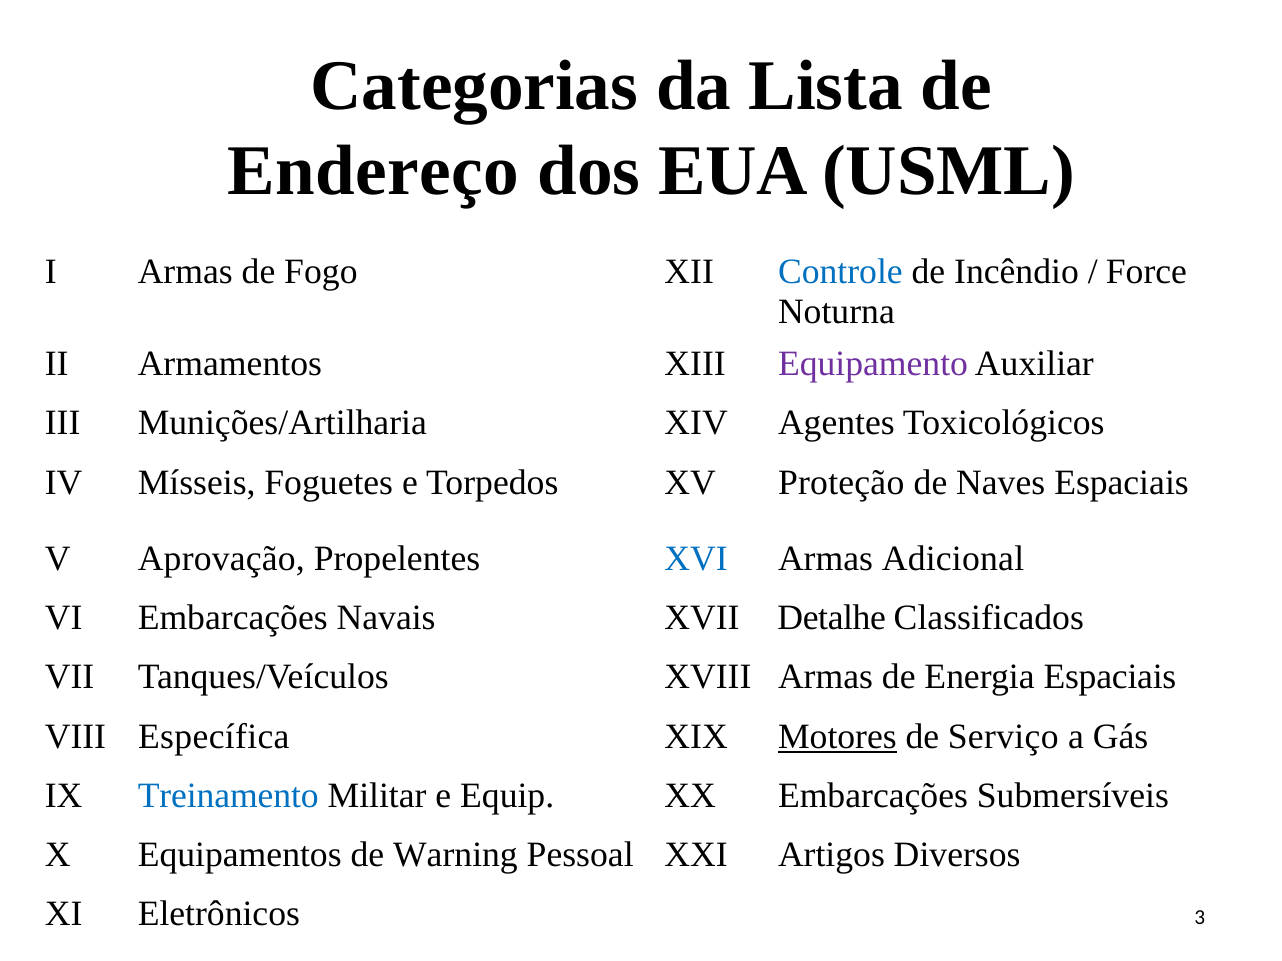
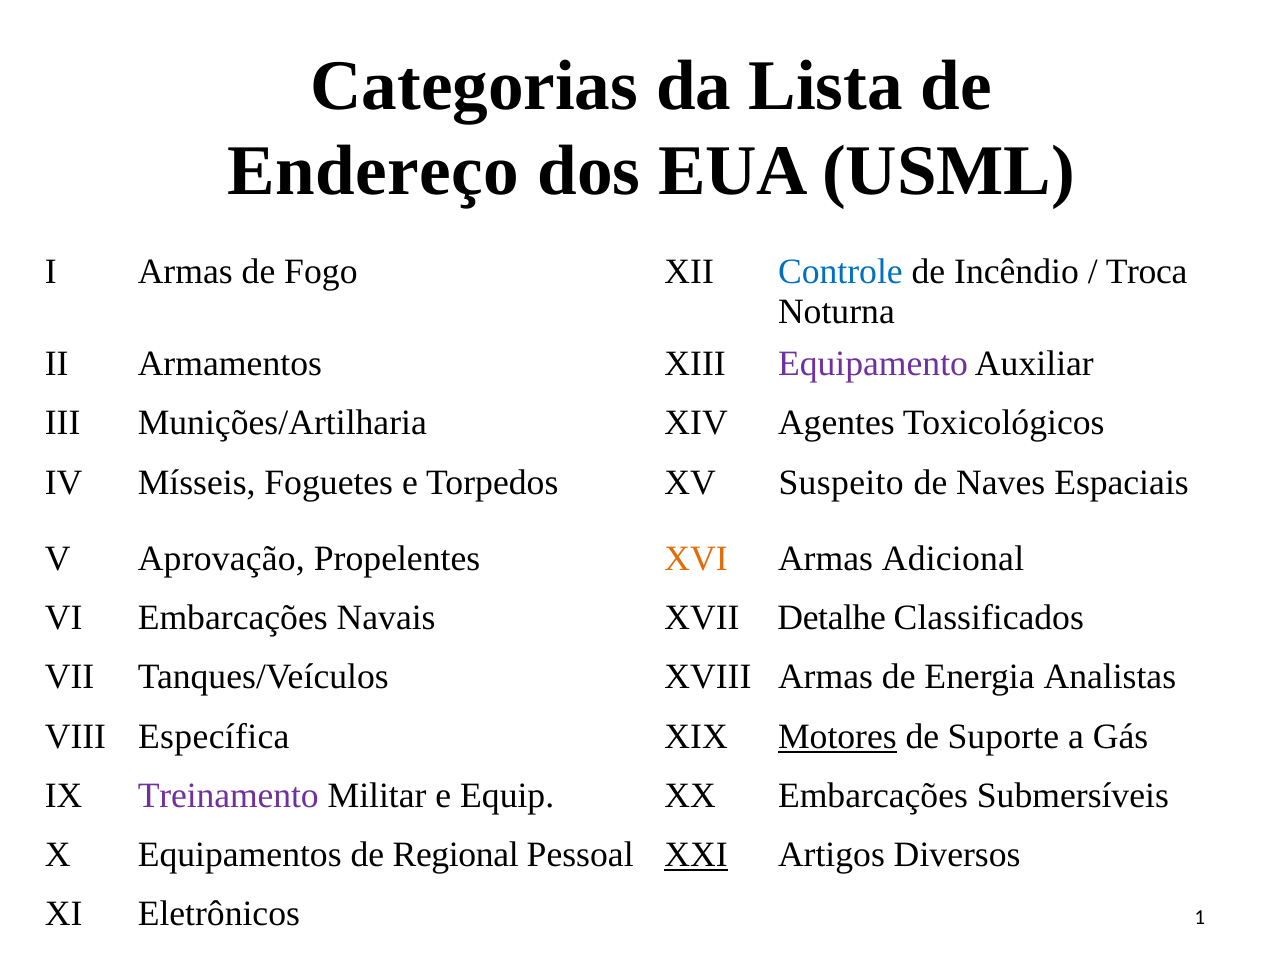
Force: Force -> Troca (1147, 272)
Proteção: Proteção -> Suspeito (841, 483)
XVI colour: blue -> orange (696, 559)
Energia Espaciais: Espaciais -> Analistas (1110, 677)
Serviço: Serviço -> Suporte (1003, 737)
Treinamento colour: blue -> purple (228, 796)
Warning: Warning -> Regional (456, 855)
XXI underline: none -> present (696, 855)
3: 3 -> 1 (1200, 918)
